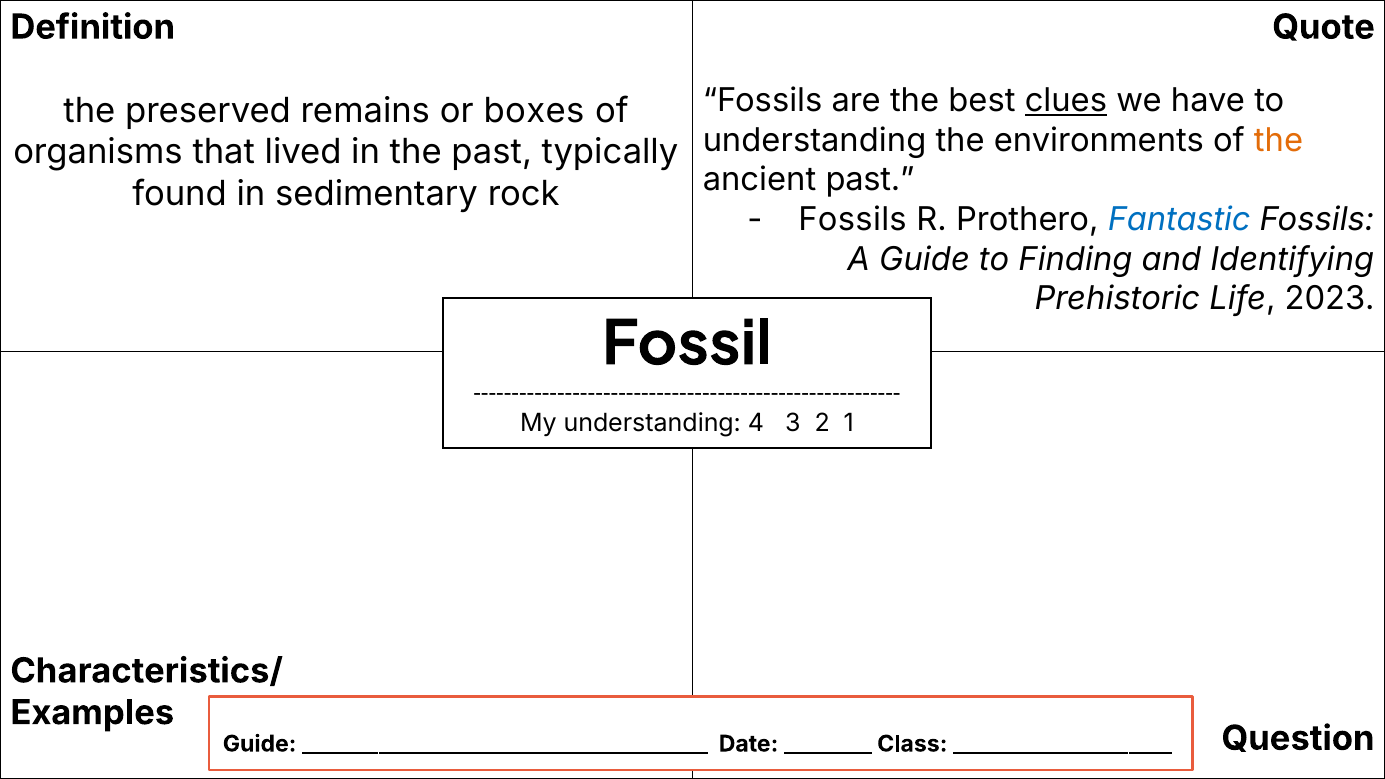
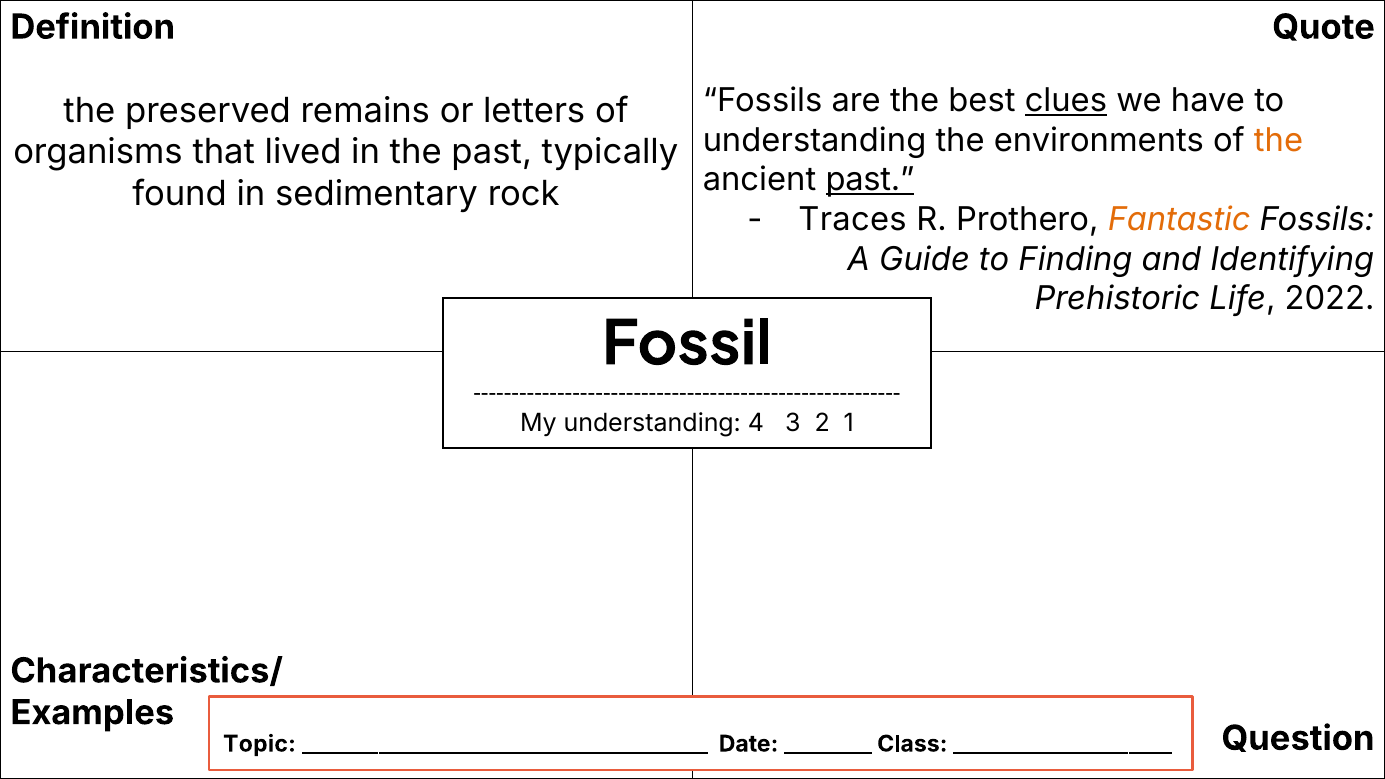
boxes: boxes -> letters (534, 111)
past underline: none -> present (870, 180)
Fossils: Fossils -> Traces (853, 220)
Fantastic colour: blue -> orange (1179, 220)
2023: 2023 -> 2022 (1330, 299)
Guide: Guide -> Topic (259, 744)
